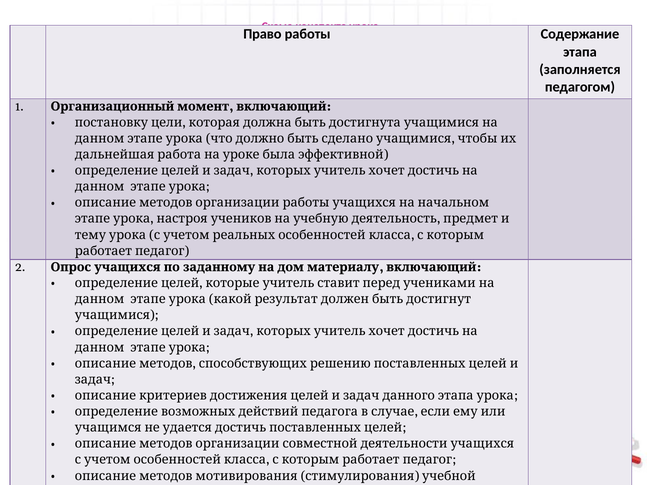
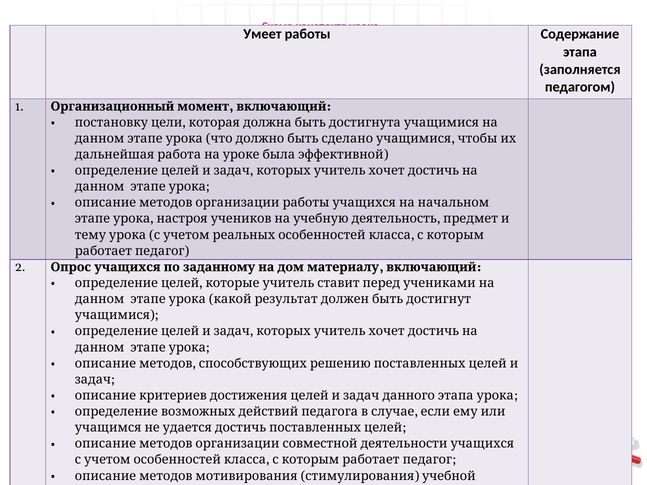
Право: Право -> Умеет (262, 34)
